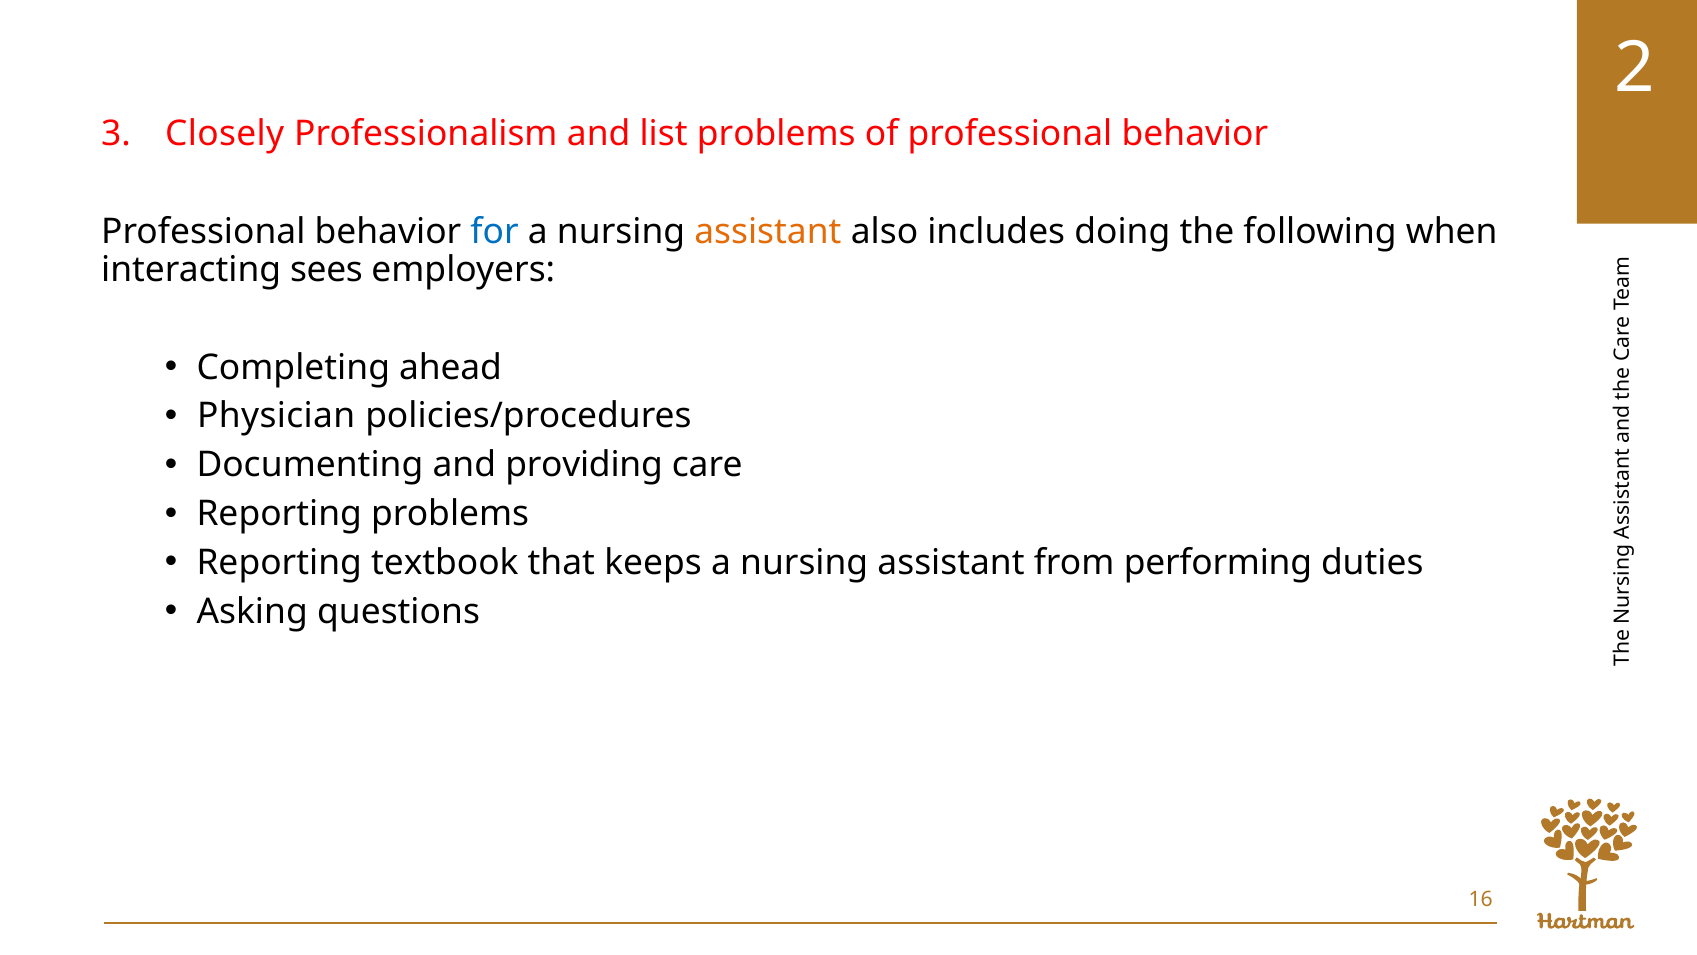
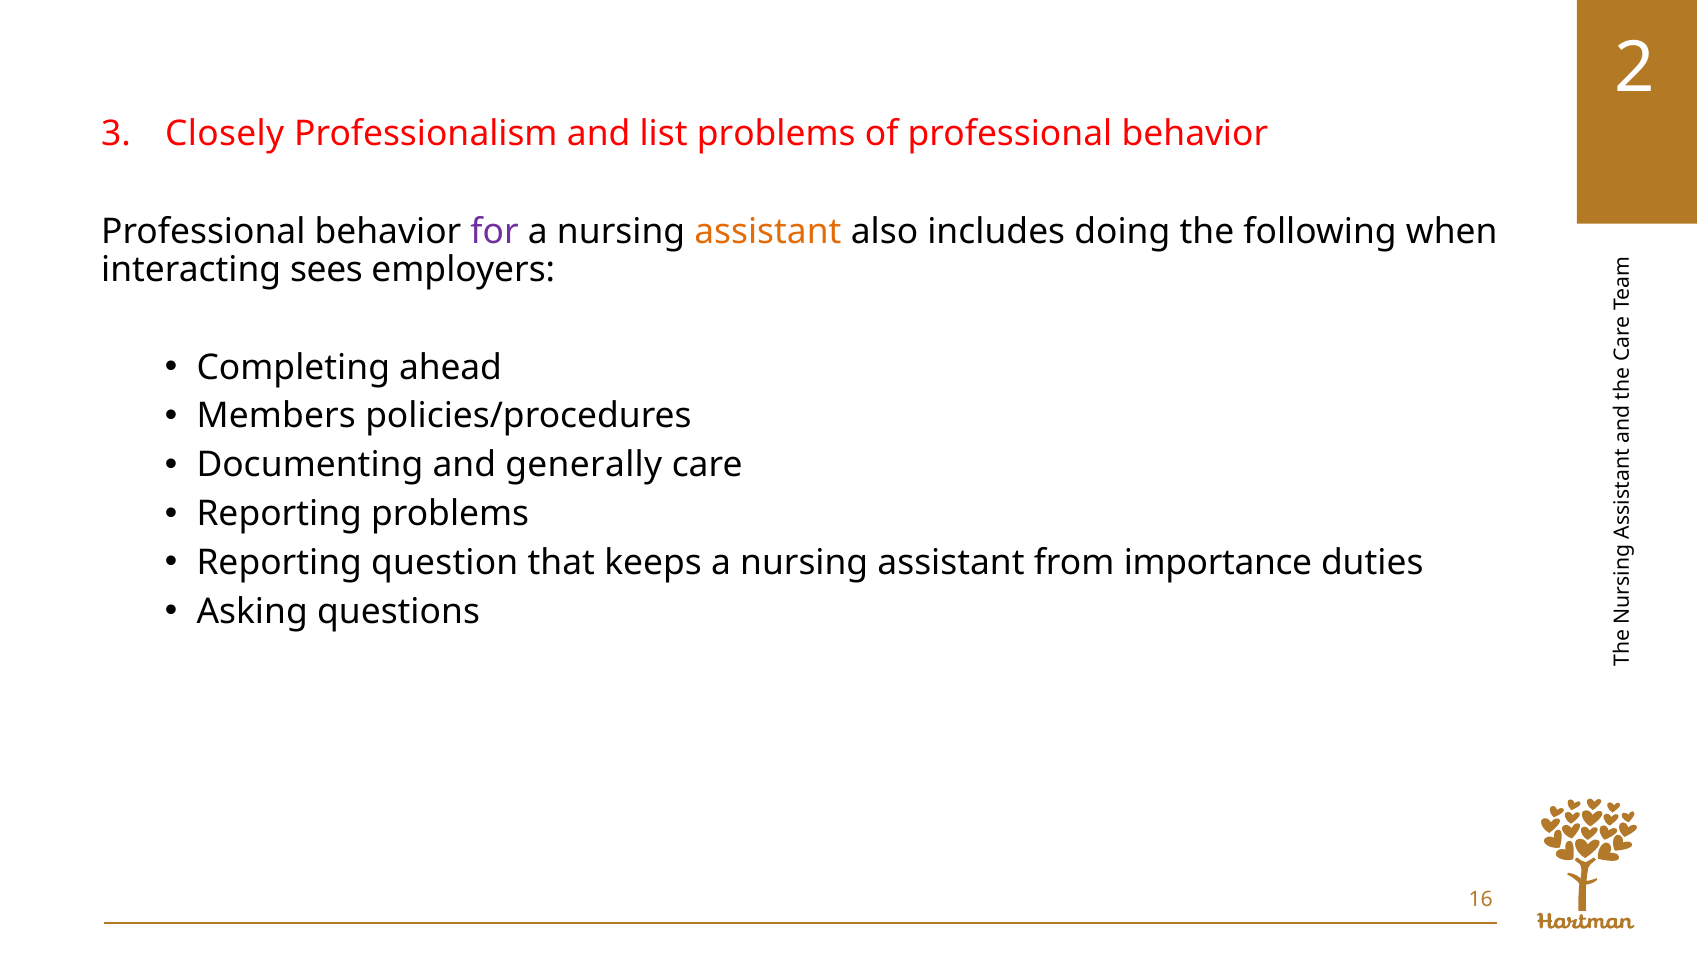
for colour: blue -> purple (495, 231)
Physician: Physician -> Members (276, 416)
providing: providing -> generally (584, 465)
textbook: textbook -> question (445, 562)
performing: performing -> importance (1218, 562)
